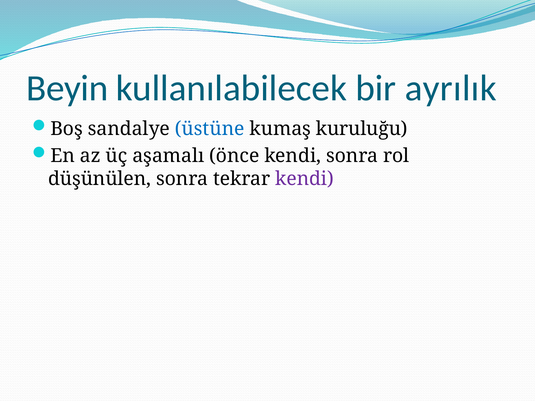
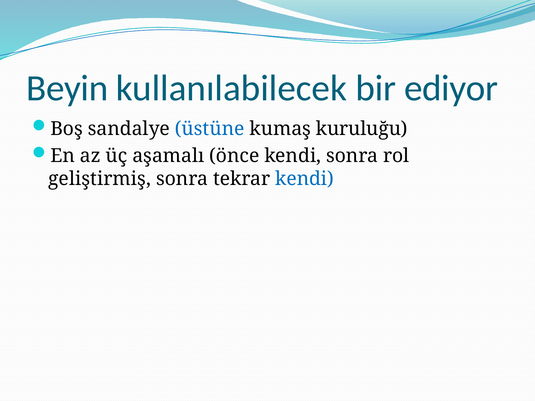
ayrılık: ayrılık -> ediyor (451, 88)
düşünülen: düşünülen -> geliştirmiş (100, 179)
kendi colour: purple -> blue (305, 179)
